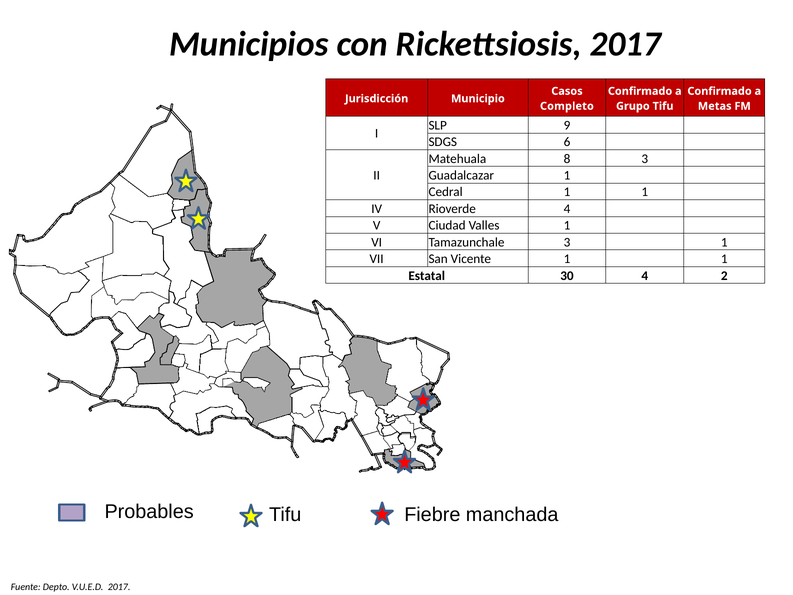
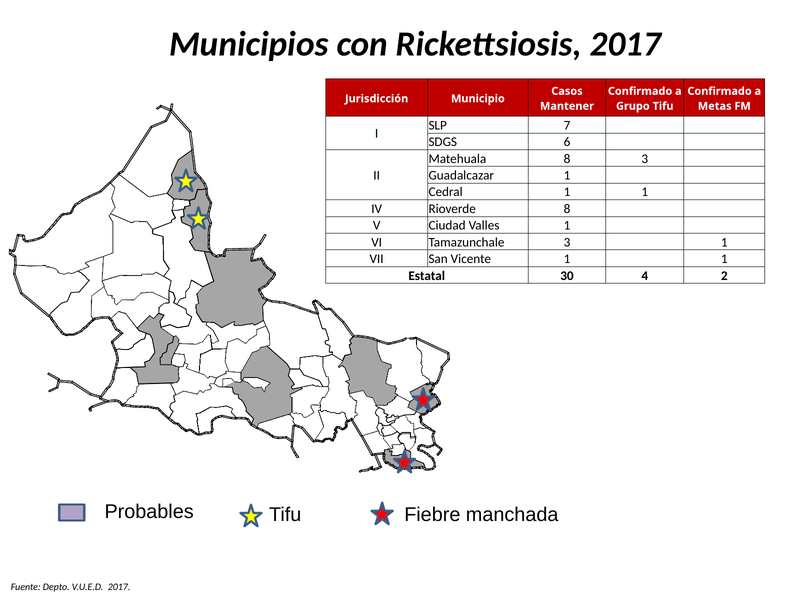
Completo: Completo -> Mantener (567, 106)
9: 9 -> 7 (567, 125)
Rioverde 4: 4 -> 8 (567, 209)
